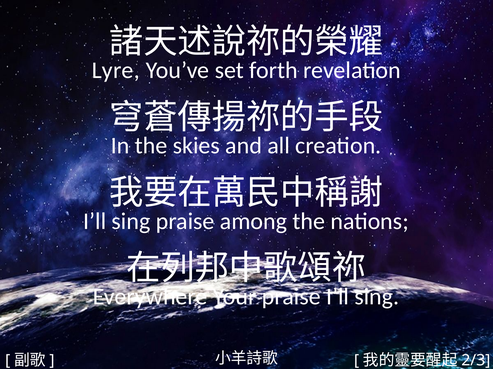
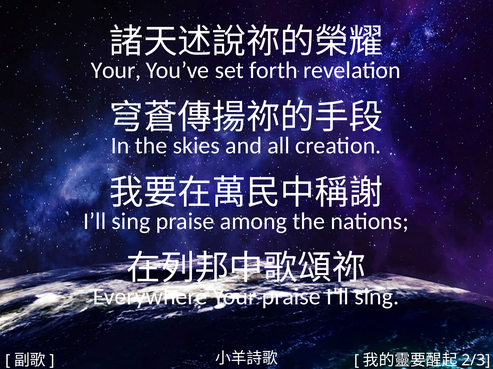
Lyre: Lyre -> Your (116, 70)
